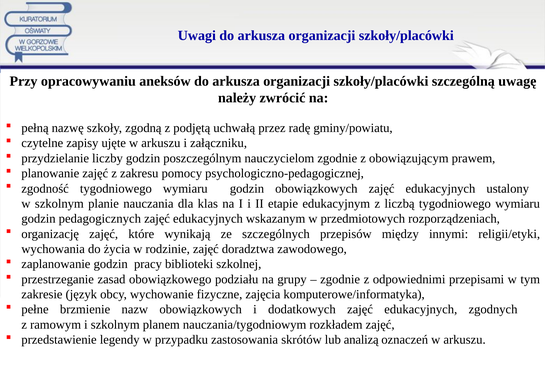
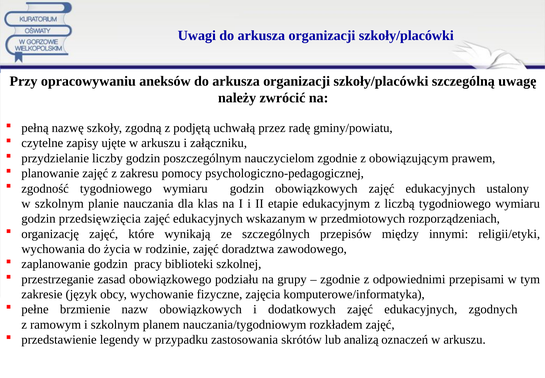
pedagogicznych: pedagogicznych -> przedsięwzięcia (100, 218)
